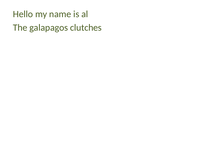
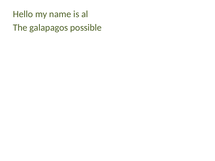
clutches: clutches -> possible (86, 28)
